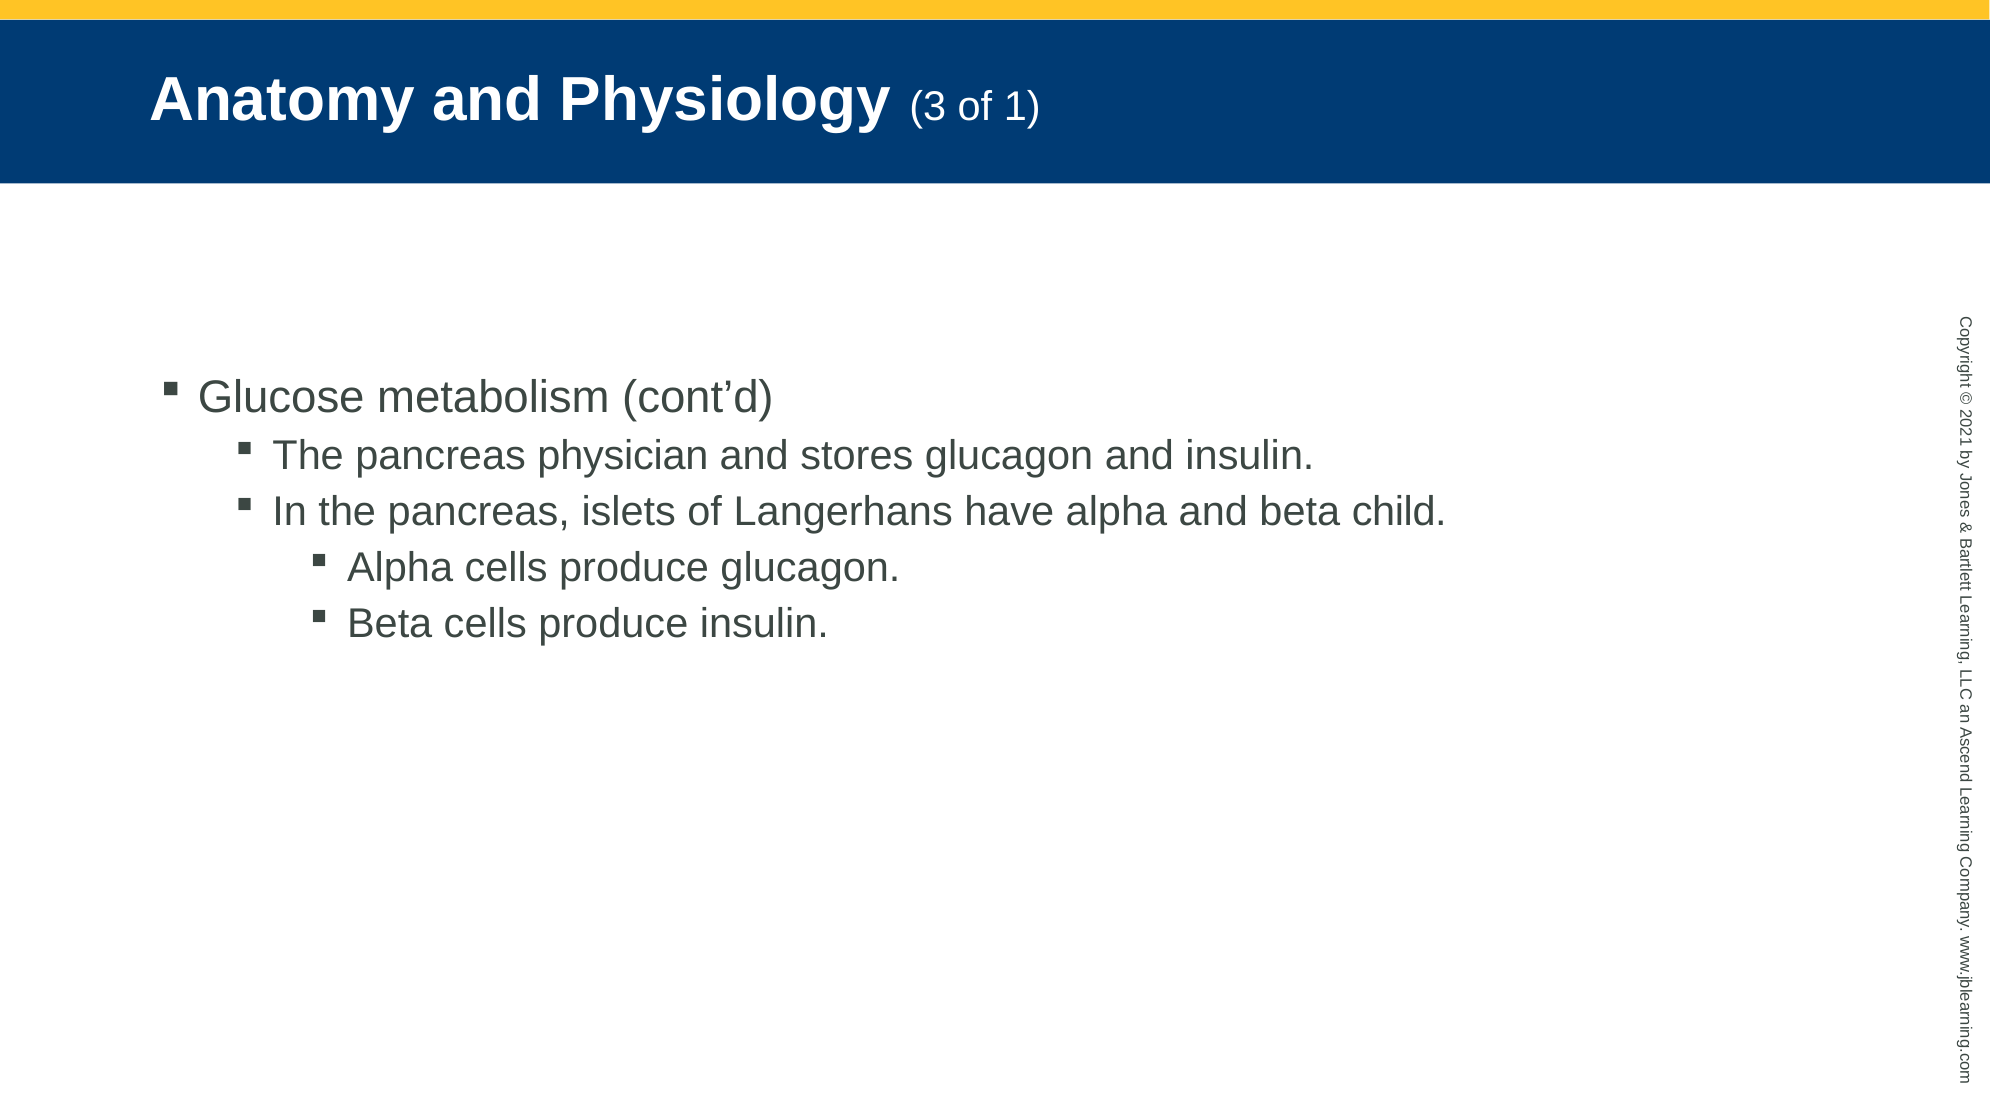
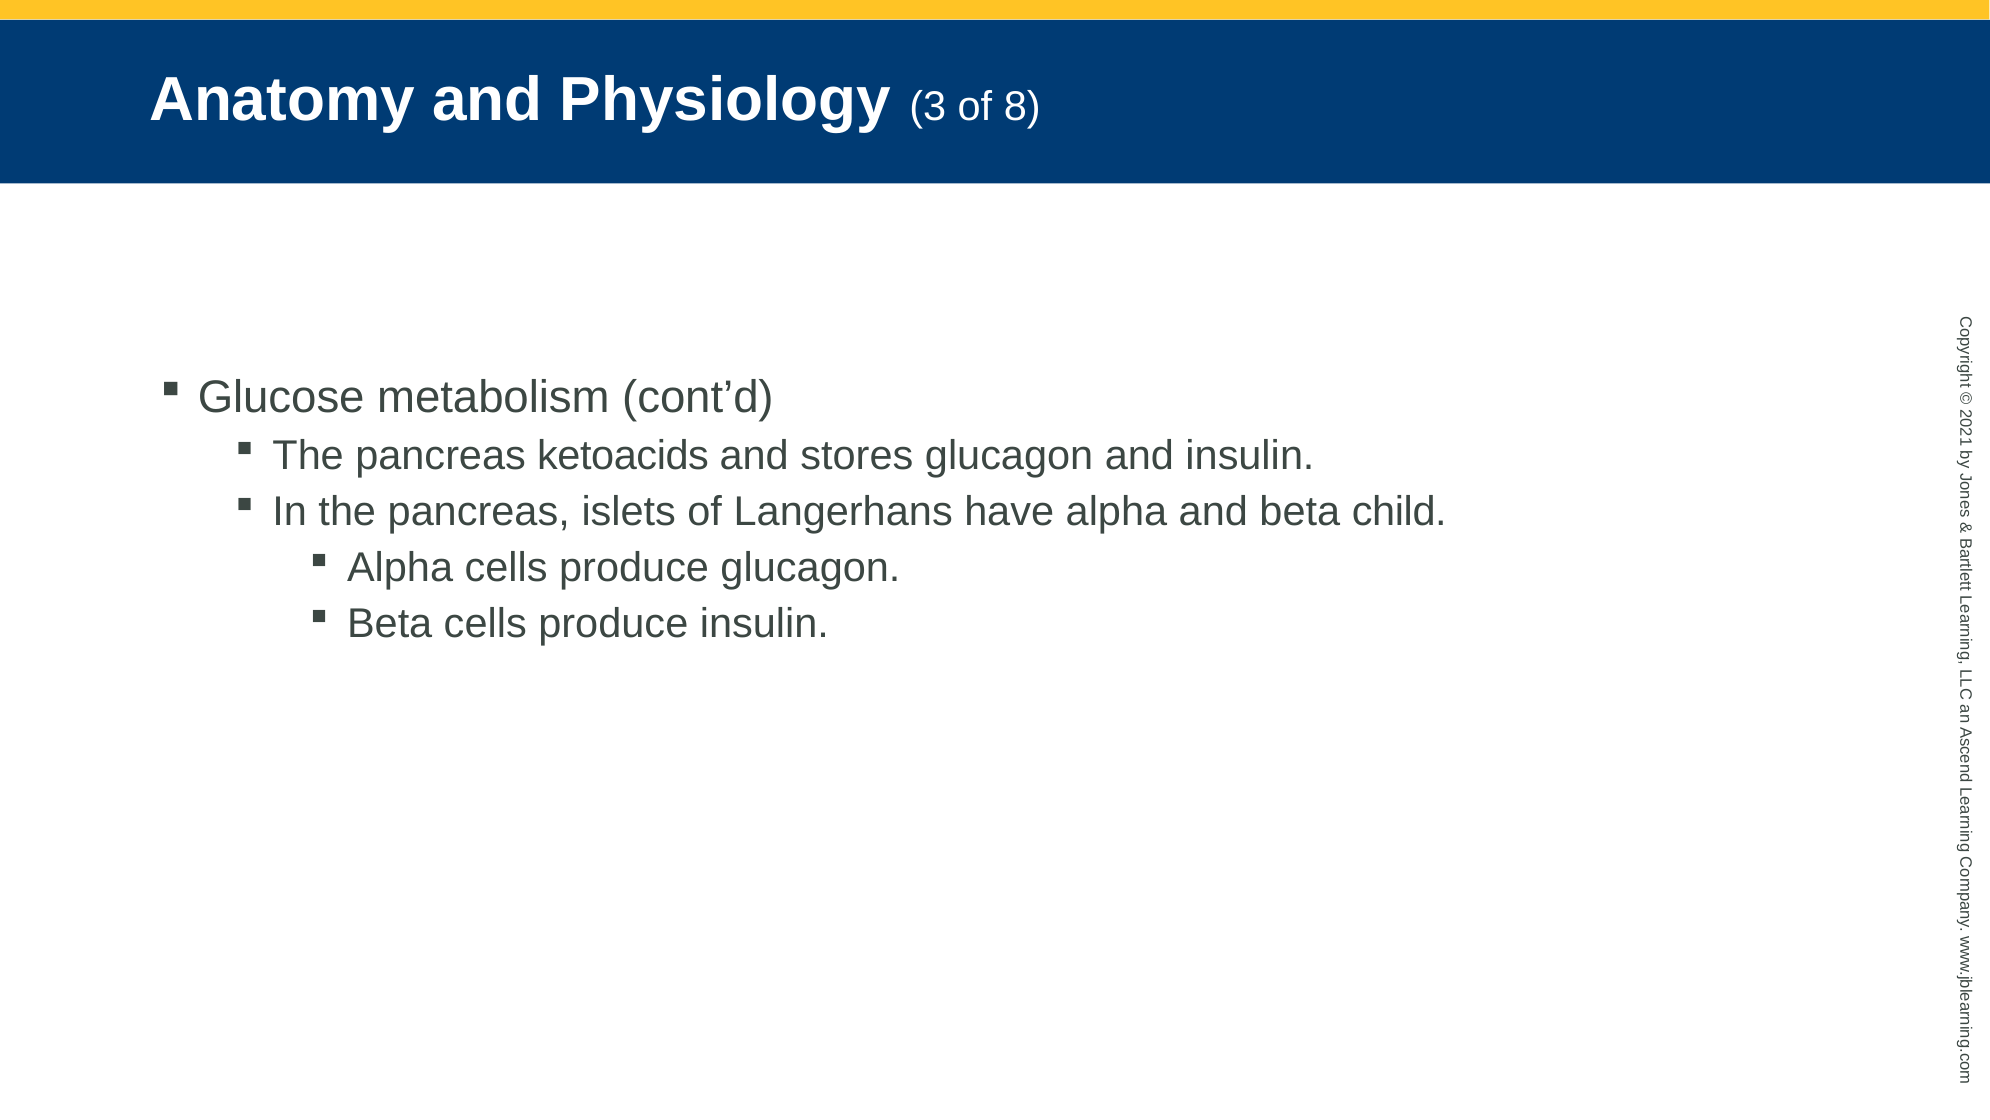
of 1: 1 -> 8 (1022, 107)
physician: physician -> ketoacids (623, 456)
